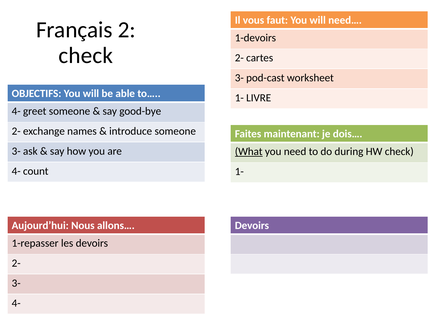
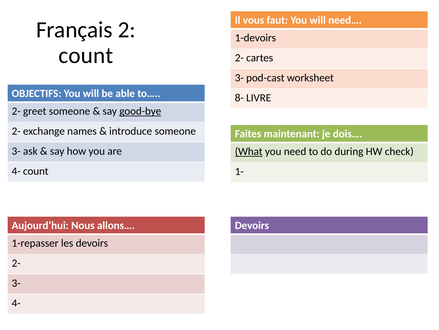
check: check -> count (86, 55)
1-: 1- -> 8- (239, 98)
4-: 4- -> 2- (16, 111)
good-bye underline: none -> present (140, 111)
